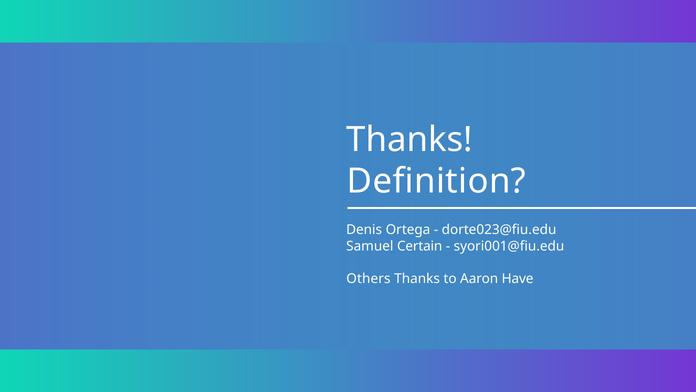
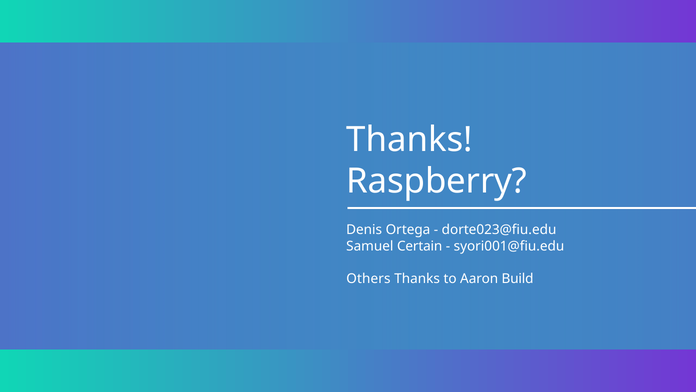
Definition: Definition -> Raspberry (437, 181)
Have: Have -> Build (518, 278)
